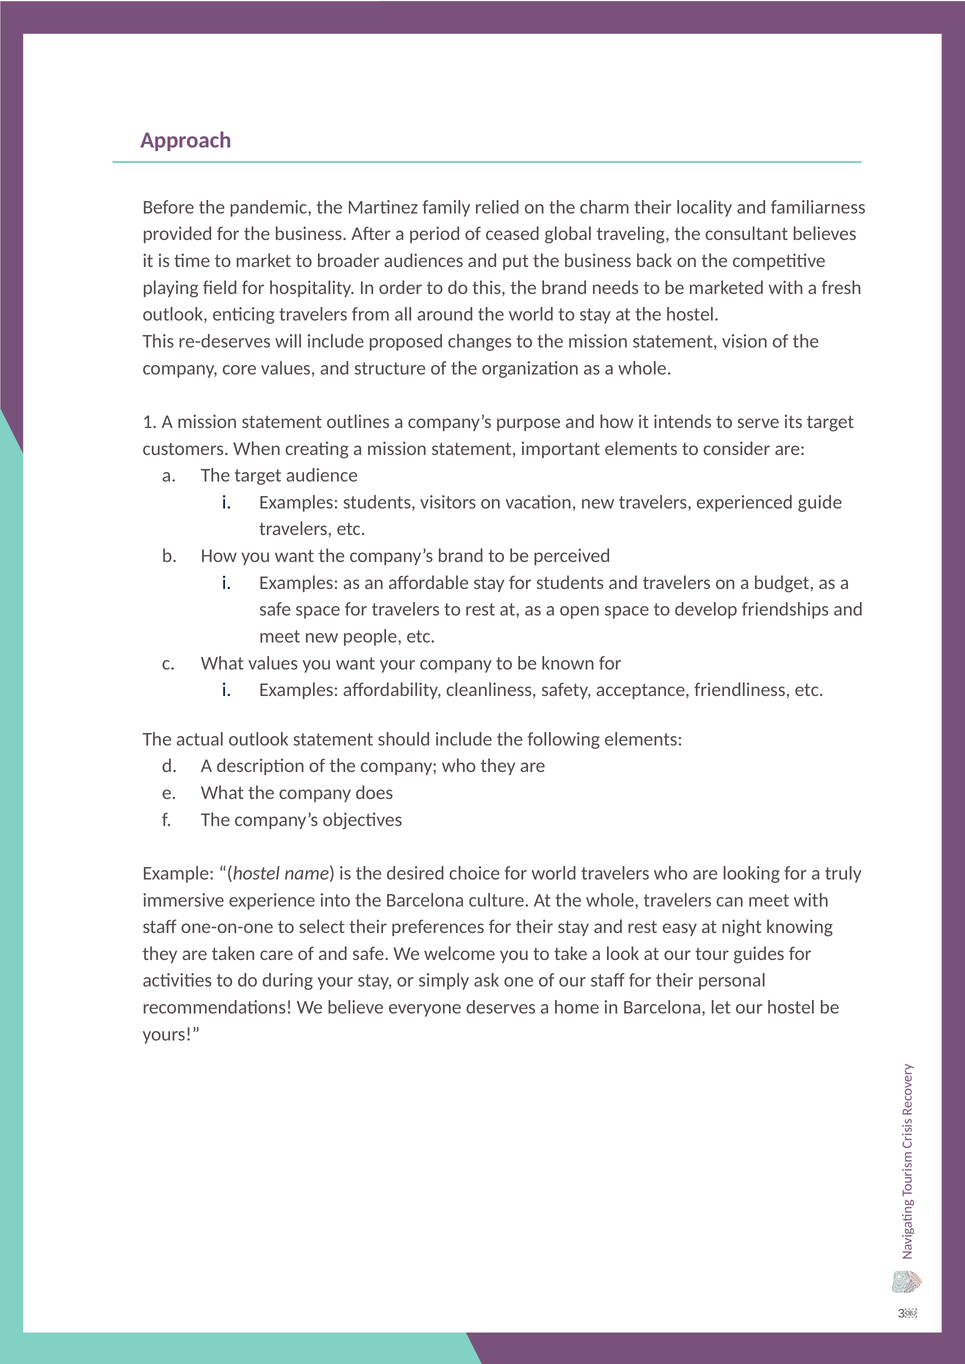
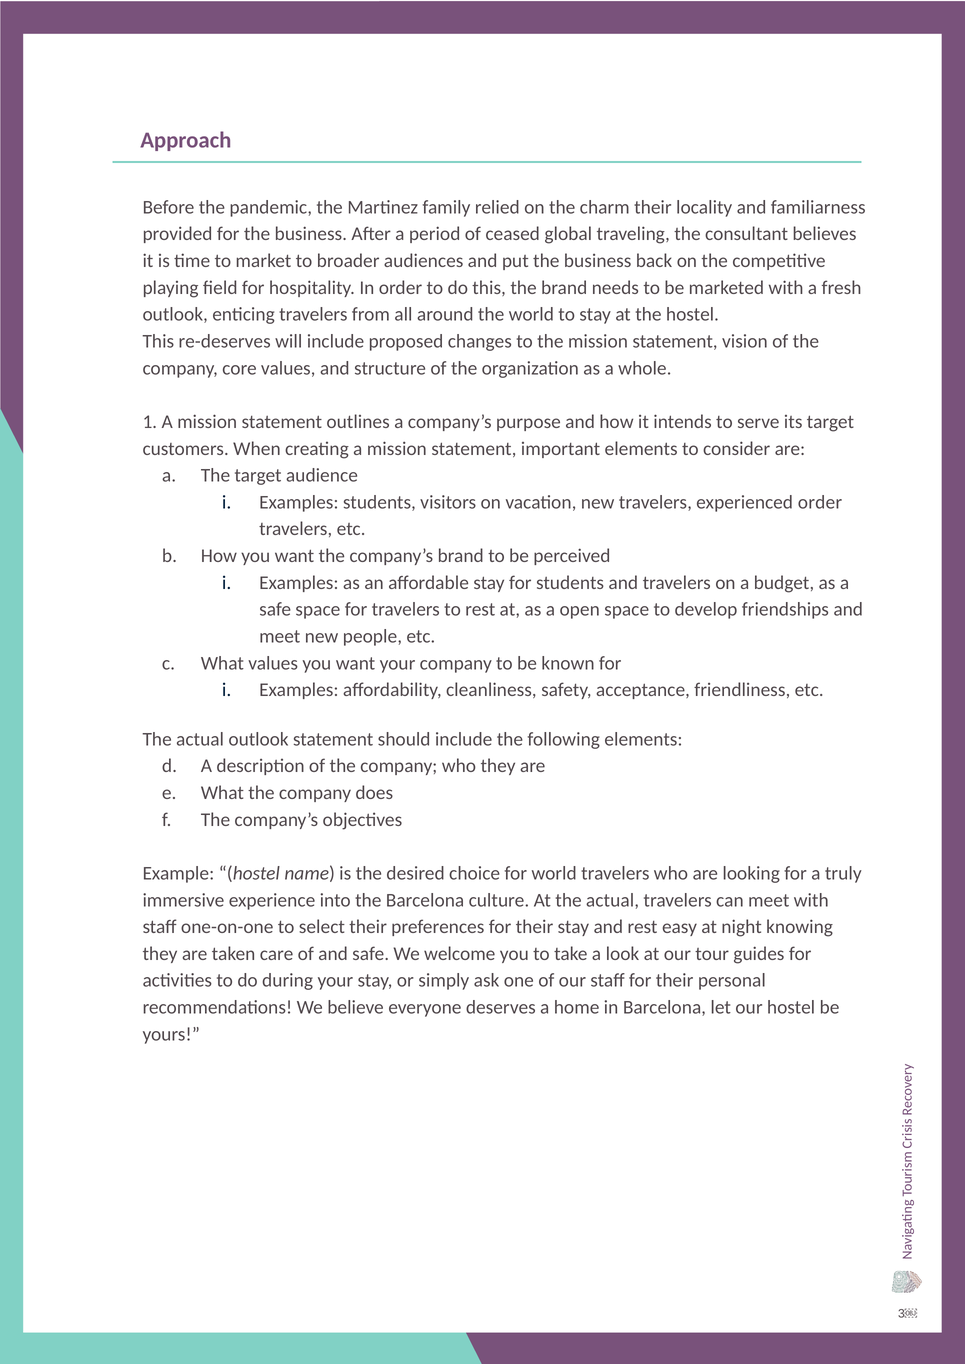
experienced guide: guide -> order (820, 503)
At the whole: whole -> actual (613, 901)
